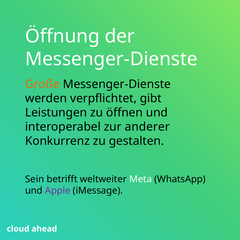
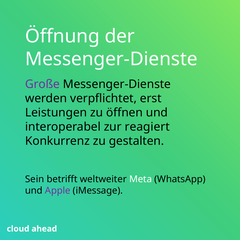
Große colour: orange -> purple (42, 84)
gibt: gibt -> erst (151, 98)
anderer: anderer -> reagiert (147, 127)
